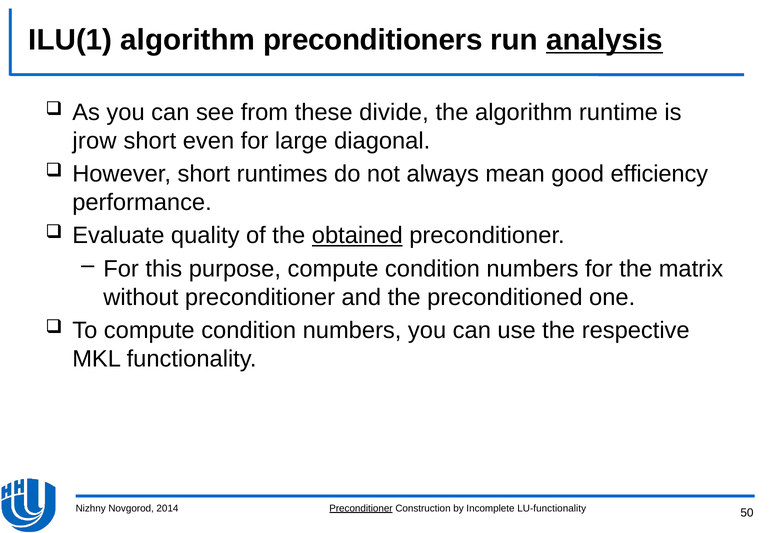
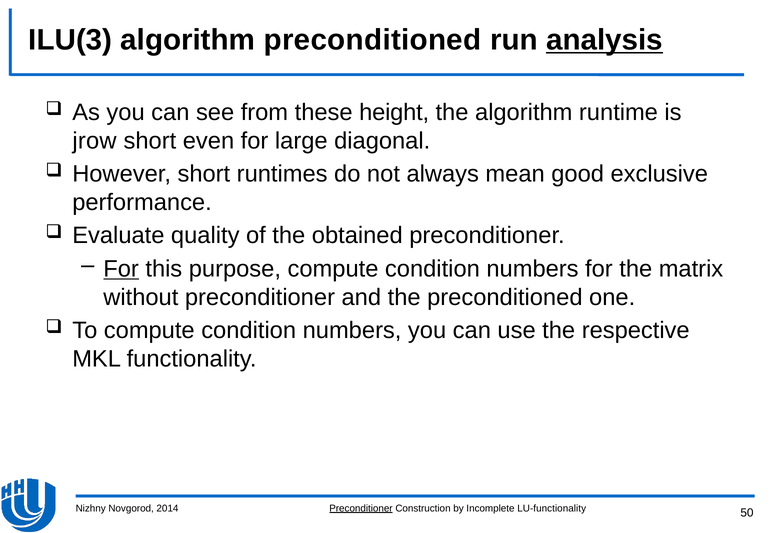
ILU(1: ILU(1 -> ILU(3 (70, 40)
algorithm preconditioners: preconditioners -> preconditioned (373, 40)
divide: divide -> height (394, 112)
efficiency: efficiency -> exclusive (659, 174)
obtained underline: present -> none (357, 236)
For underline: none -> present (121, 269)
